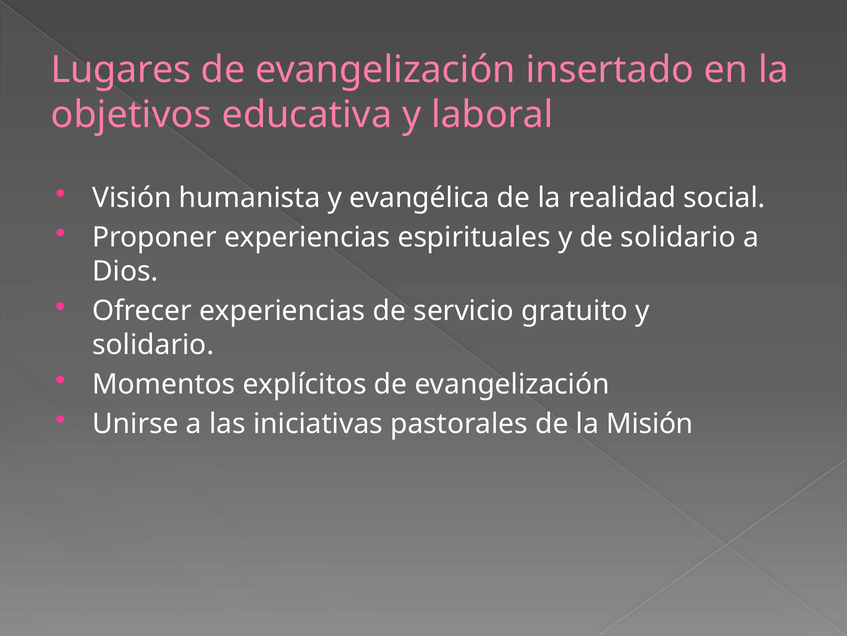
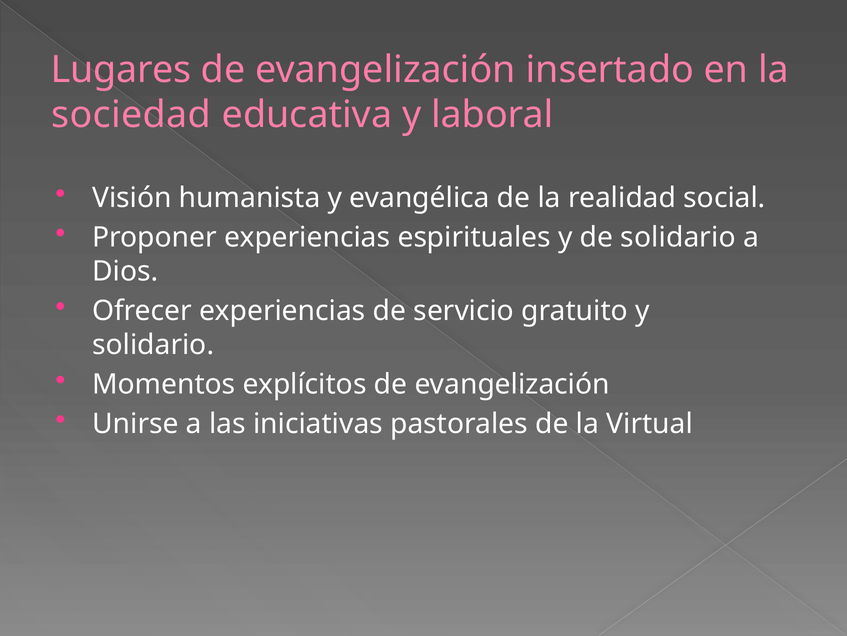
objetivos: objetivos -> sociedad (131, 115)
Misión: Misión -> Virtual (650, 423)
